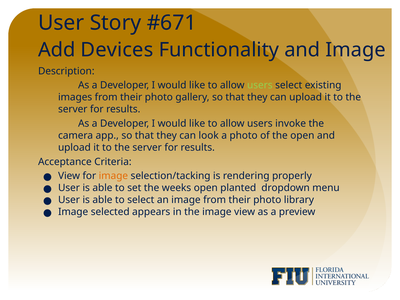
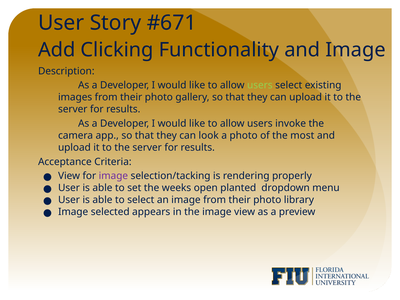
Devices: Devices -> Clicking (117, 50)
the open: open -> most (302, 136)
image colour: orange -> purple (113, 176)
